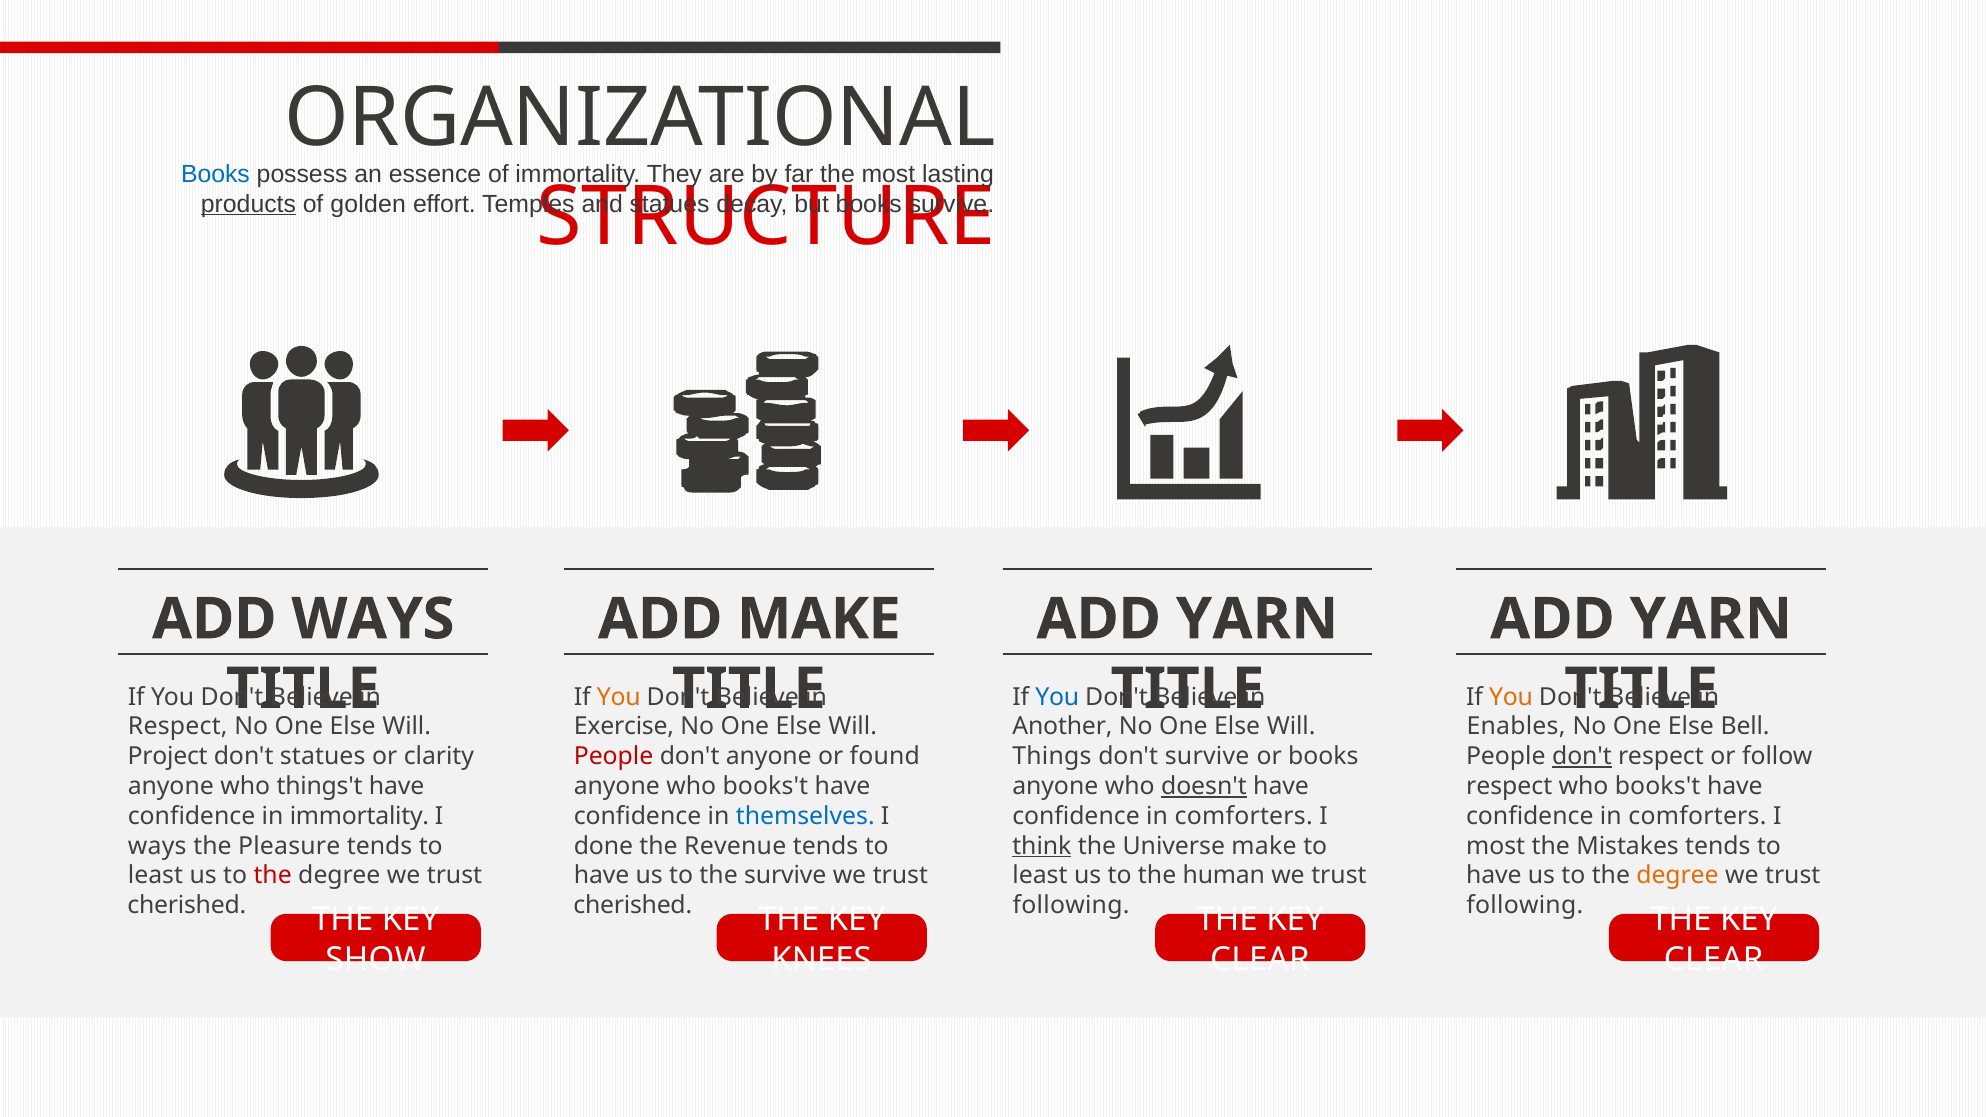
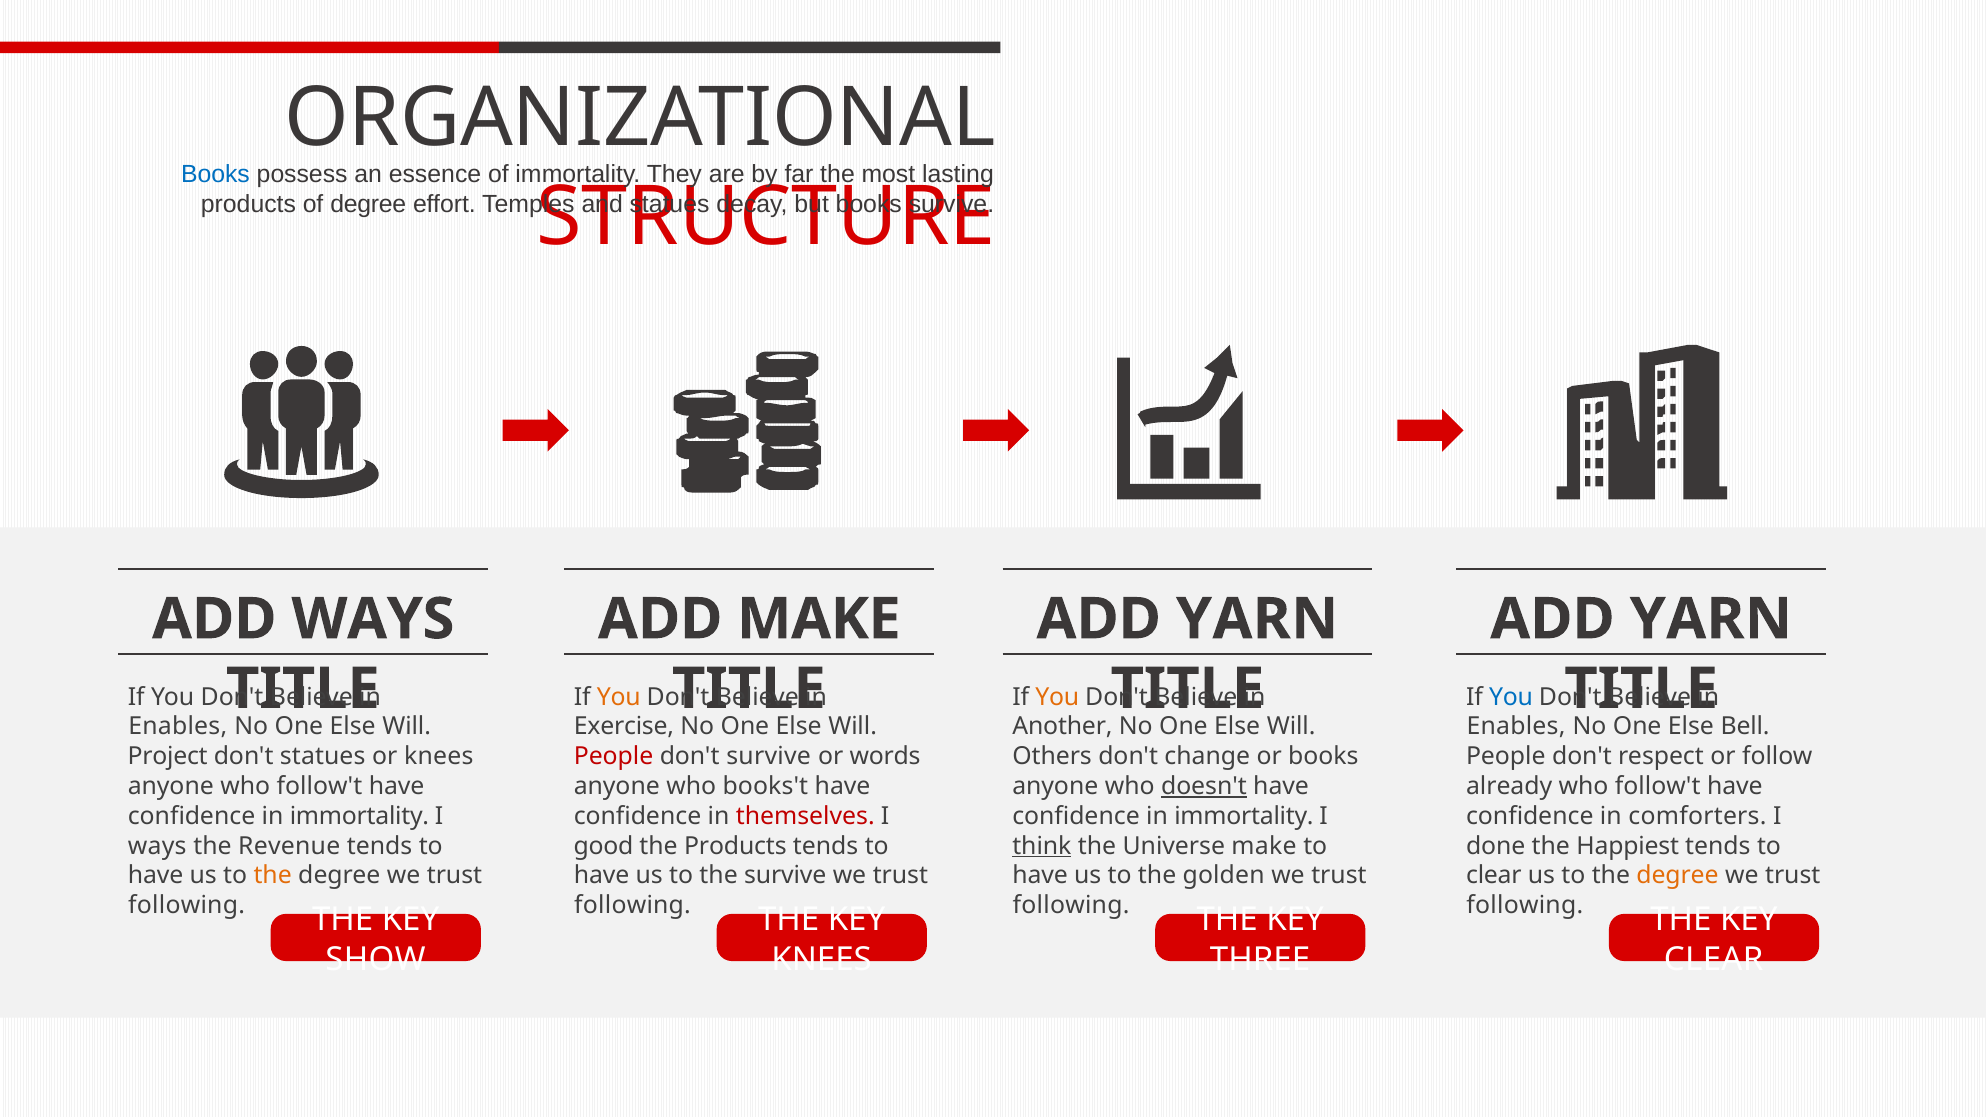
products underline: present -> none (248, 204)
of golden: golden -> degree (368, 204)
You colour: blue -> orange (1057, 697)
You colour: orange -> blue (1511, 697)
Respect: Respect -> Enables (178, 727)
or clarity: clarity -> knees (439, 757)
don't anyone: anyone -> survive (769, 757)
found: found -> words (885, 757)
Things: Things -> Others (1052, 757)
don't survive: survive -> change (1207, 757)
don't underline: present -> none (1582, 757)
anyone who things't: things't -> follow't (319, 786)
respect: respect -> already (1509, 786)
books't: books't -> follow't (1658, 786)
themselves colour: blue -> red (805, 816)
comforters: comforters -> immortality (1244, 816)
Pleasure: Pleasure -> Revenue (289, 846)
done: done -> good (603, 846)
the Revenue: Revenue -> Products (735, 846)
most: most -> done (1496, 846)
Mistakes: Mistakes -> Happiest (1628, 846)
least: least -> have (156, 876)
the colour: red -> orange (273, 876)
least: least -> have (1040, 876)
human: human -> golden (1224, 876)
have: have -> clear (1494, 876)
cherished: cherished -> following (187, 906)
cherished: cherished -> following (633, 906)
CLEAR: CLEAR -> THREE (1260, 960)
